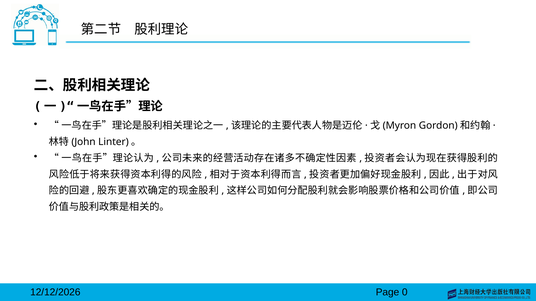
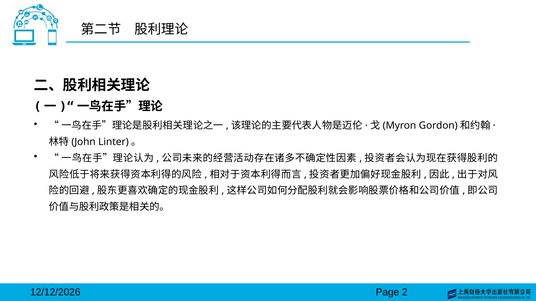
0: 0 -> 2 (405, 293)
